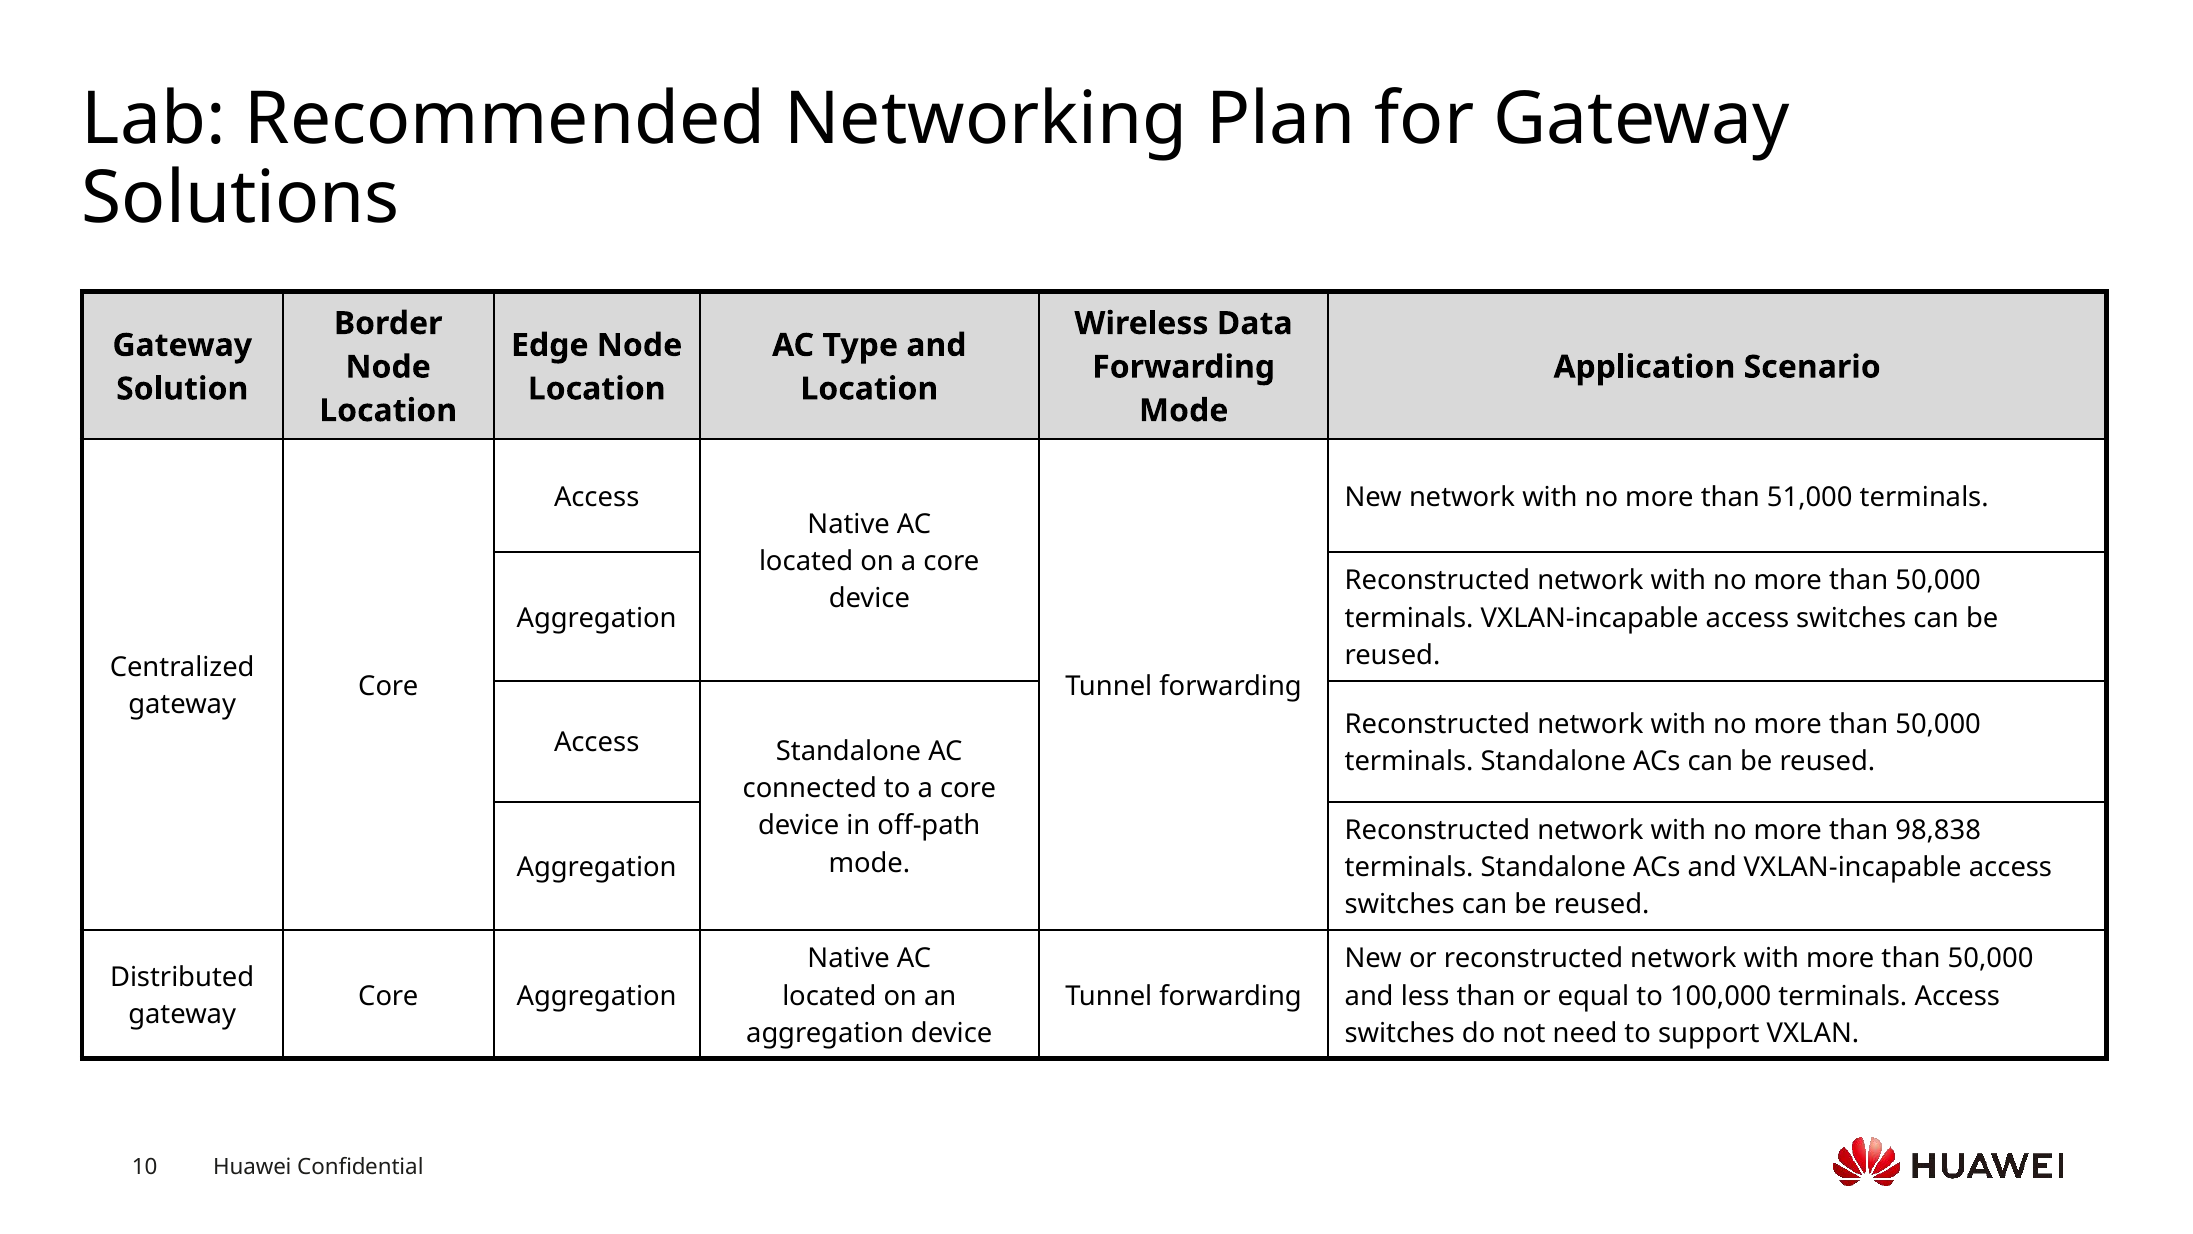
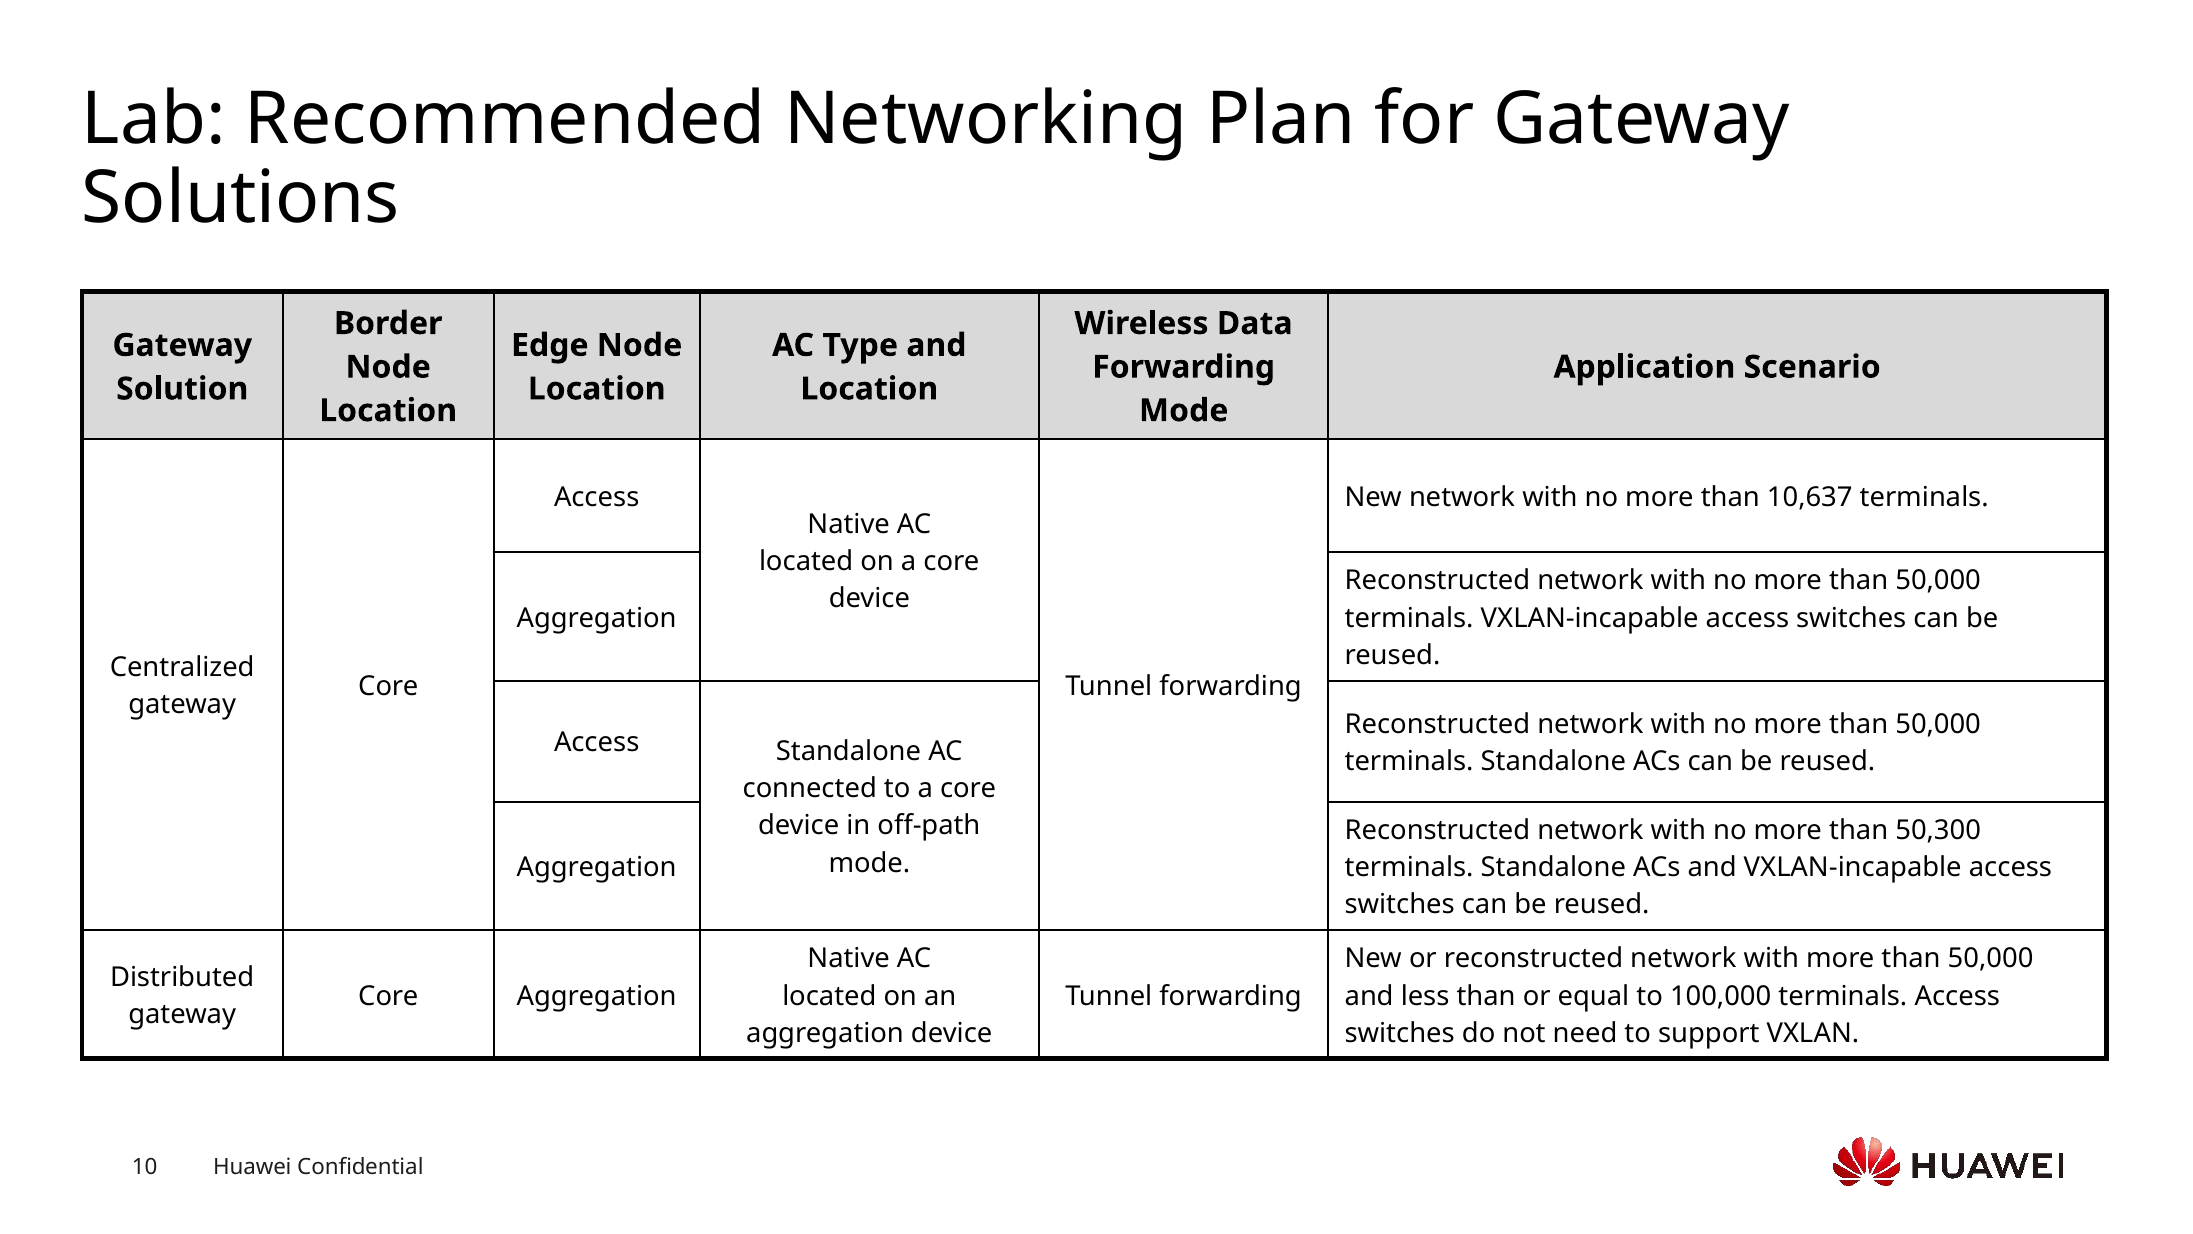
51,000: 51,000 -> 10,637 (1810, 497)
98,838: 98,838 -> 50,300 (1938, 830)
